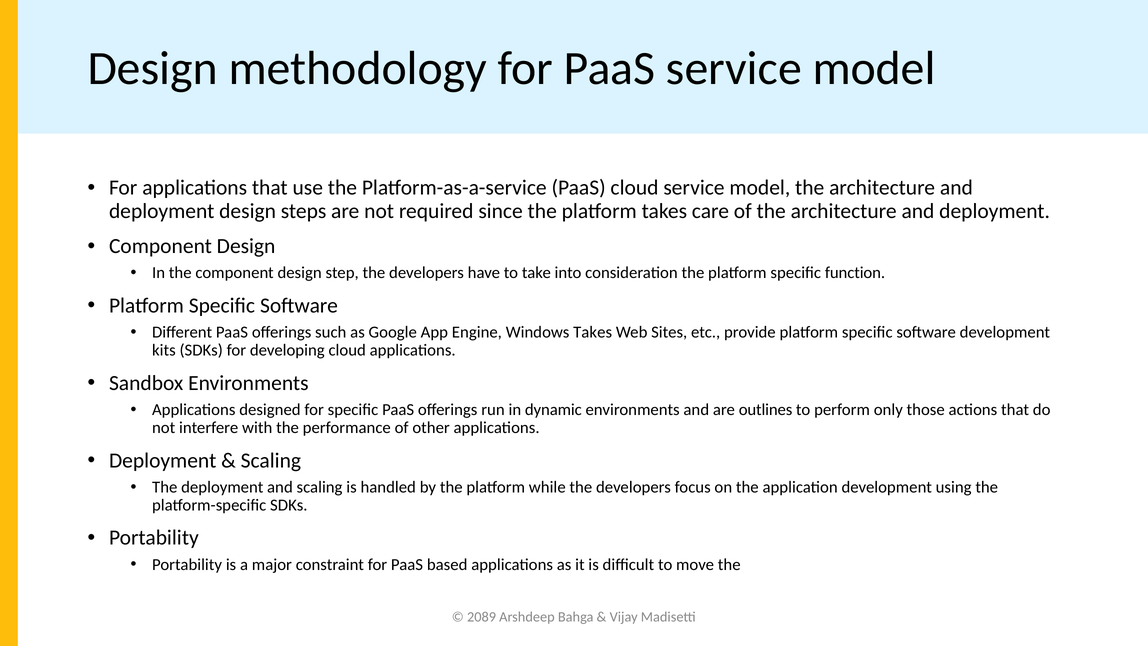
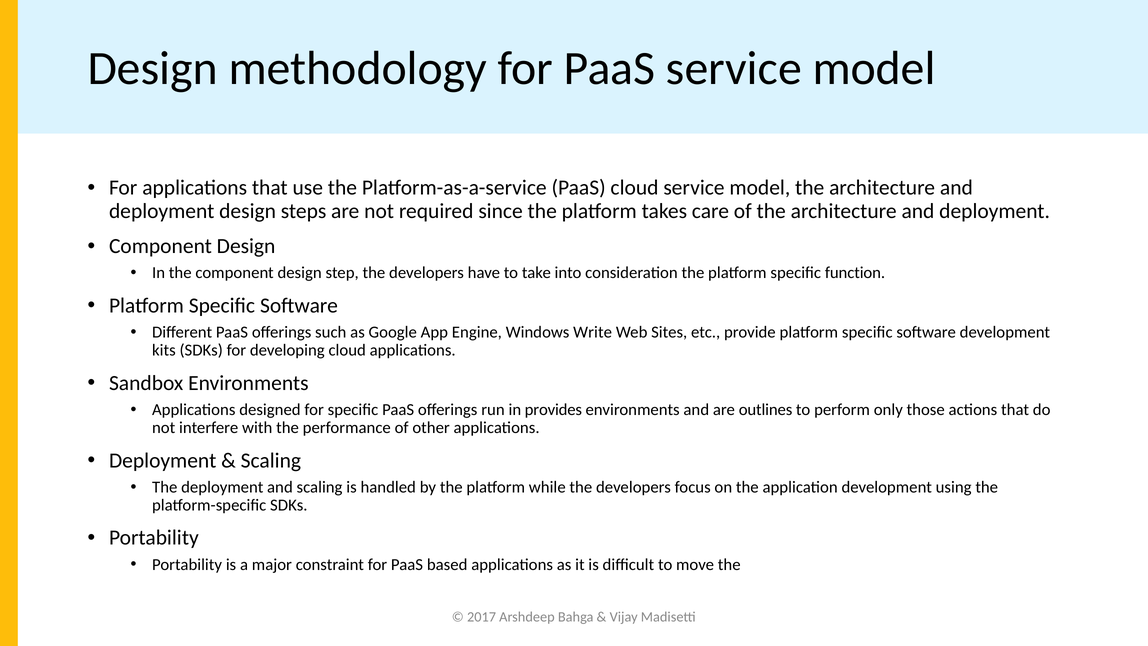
Windows Takes: Takes -> Write (593, 332)
dynamic: dynamic -> provides (553, 410)
2089: 2089 -> 2017 (482, 617)
